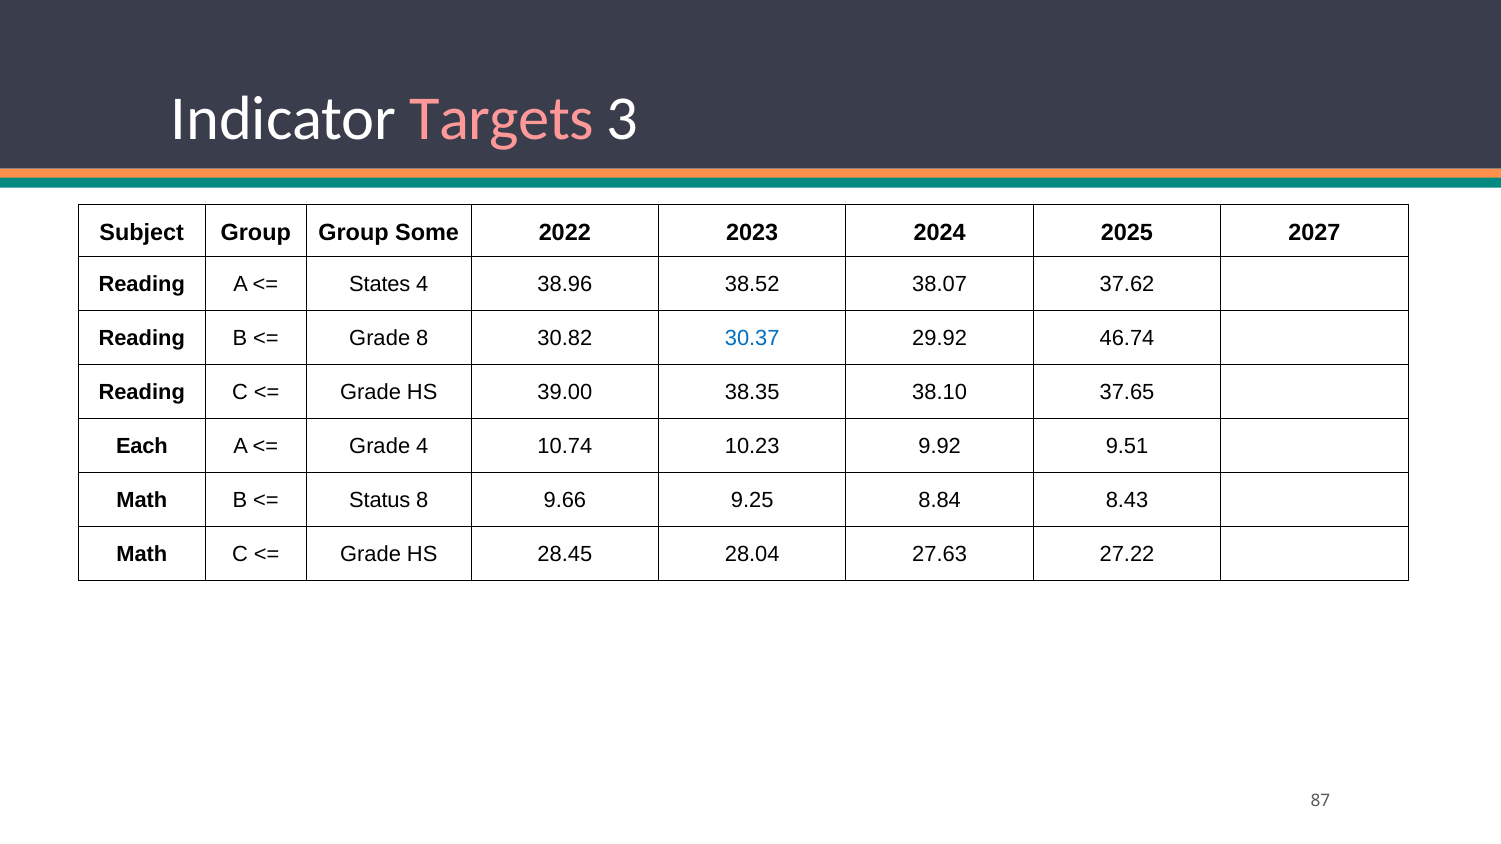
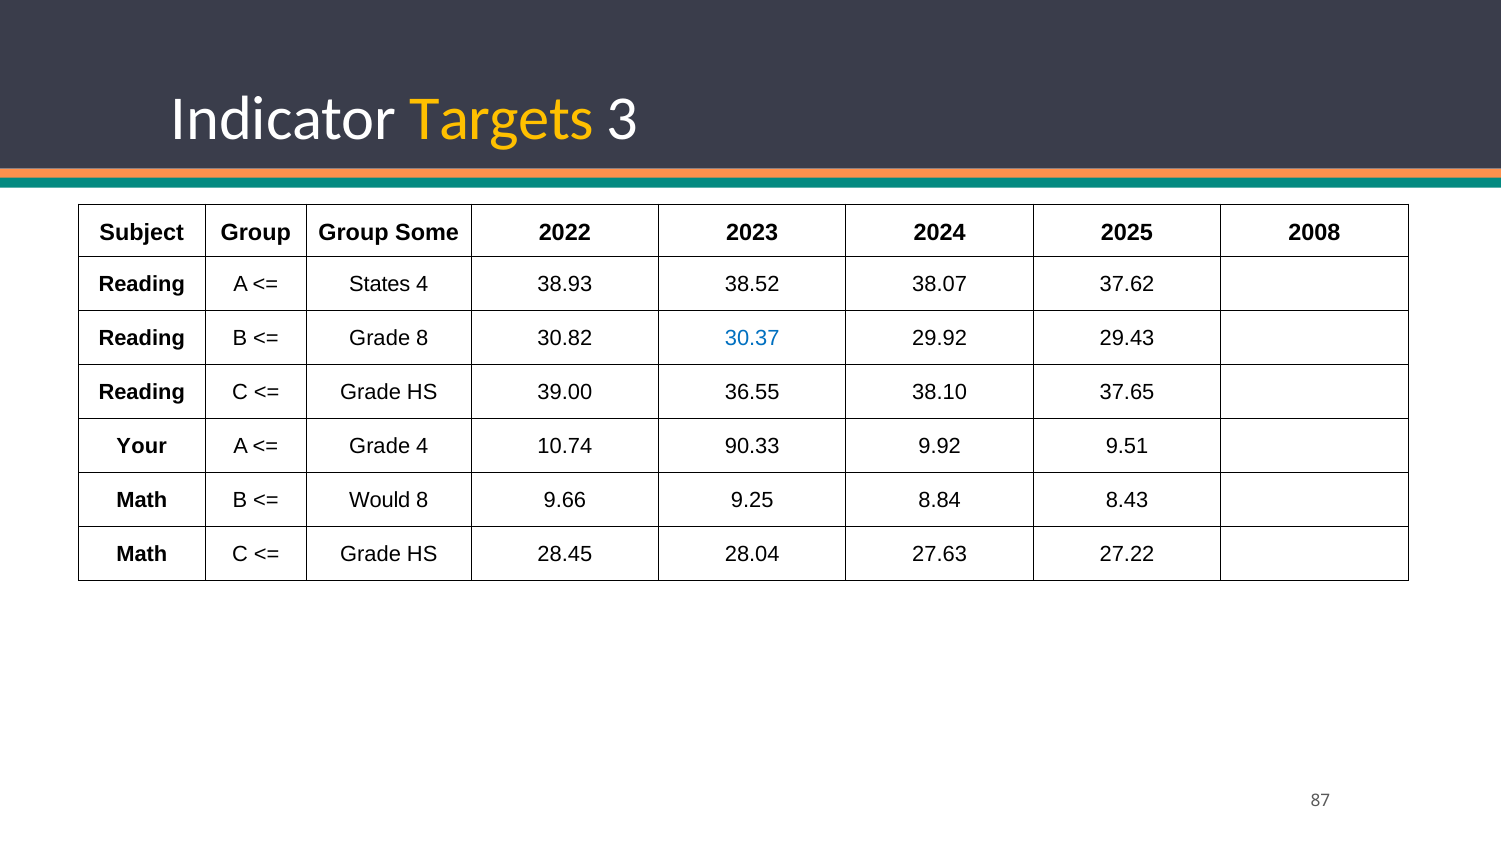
Targets colour: pink -> yellow (502, 119)
2027: 2027 -> 2008 (1314, 233)
38.96: 38.96 -> 38.93 (565, 284)
46.74: 46.74 -> 29.43 (1127, 338)
38.35: 38.35 -> 36.55 (752, 392)
Each: Each -> Your (142, 446)
10.23: 10.23 -> 90.33 (752, 446)
Status: Status -> Would (380, 500)
